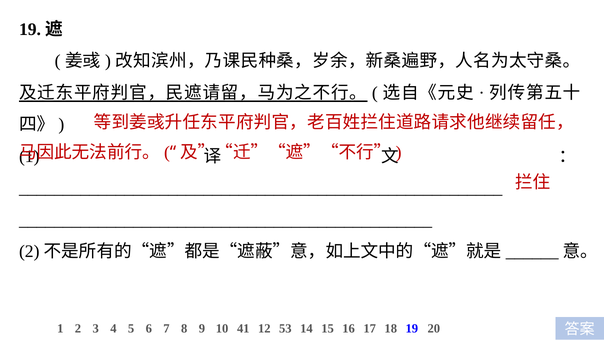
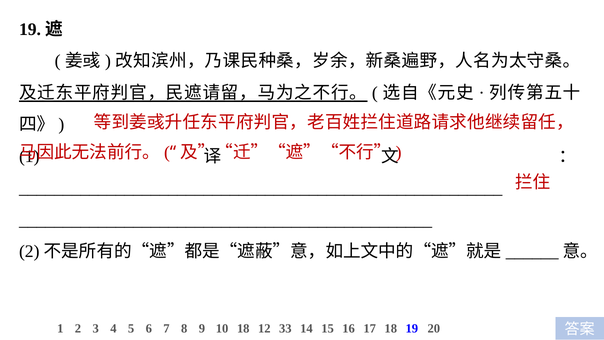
10 41: 41 -> 18 (243, 328)
53: 53 -> 33 (285, 328)
